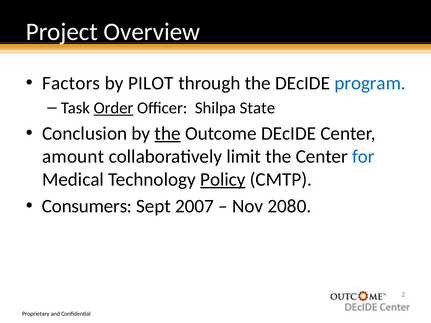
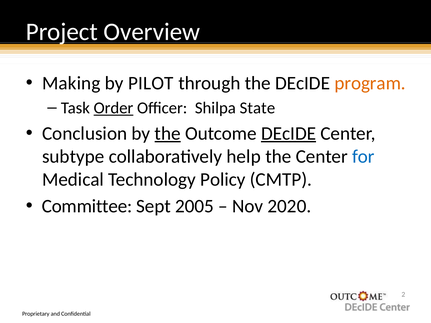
Factors: Factors -> Making (71, 83)
program colour: blue -> orange (370, 83)
DEcIDE underline: none -> present (289, 134)
amount: amount -> subtype (73, 157)
limit: limit -> help (244, 157)
Policy underline: present -> none (223, 180)
Consumers: Consumers -> Committee (87, 206)
2007: 2007 -> 2005 (195, 206)
2080: 2080 -> 2020 (289, 206)
